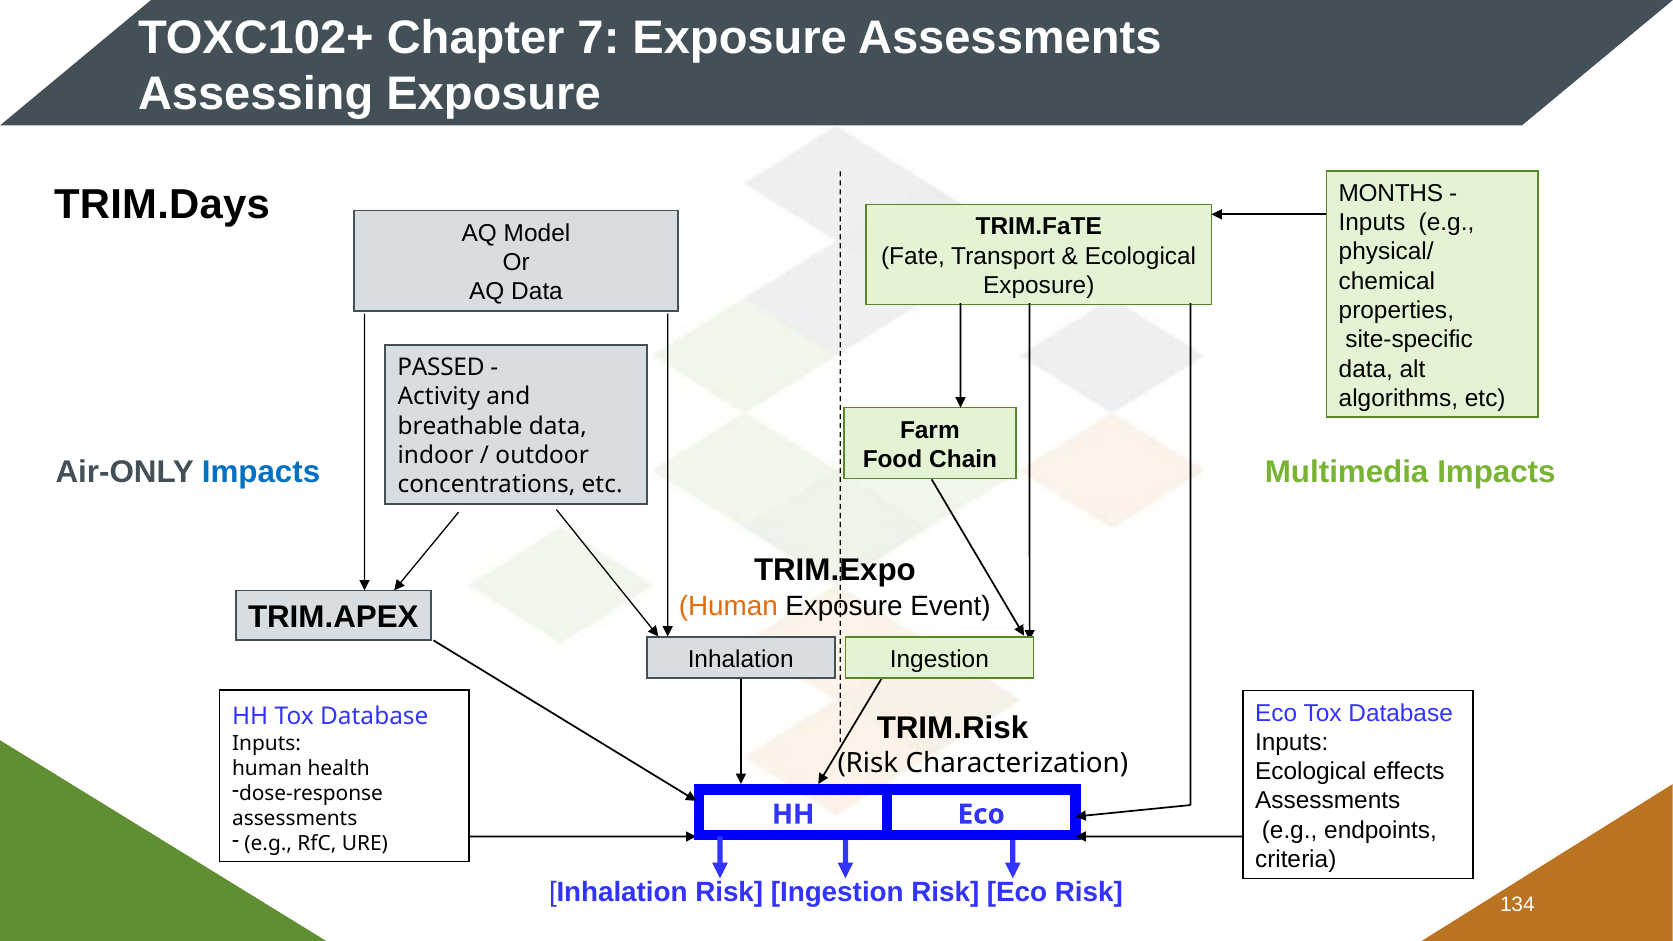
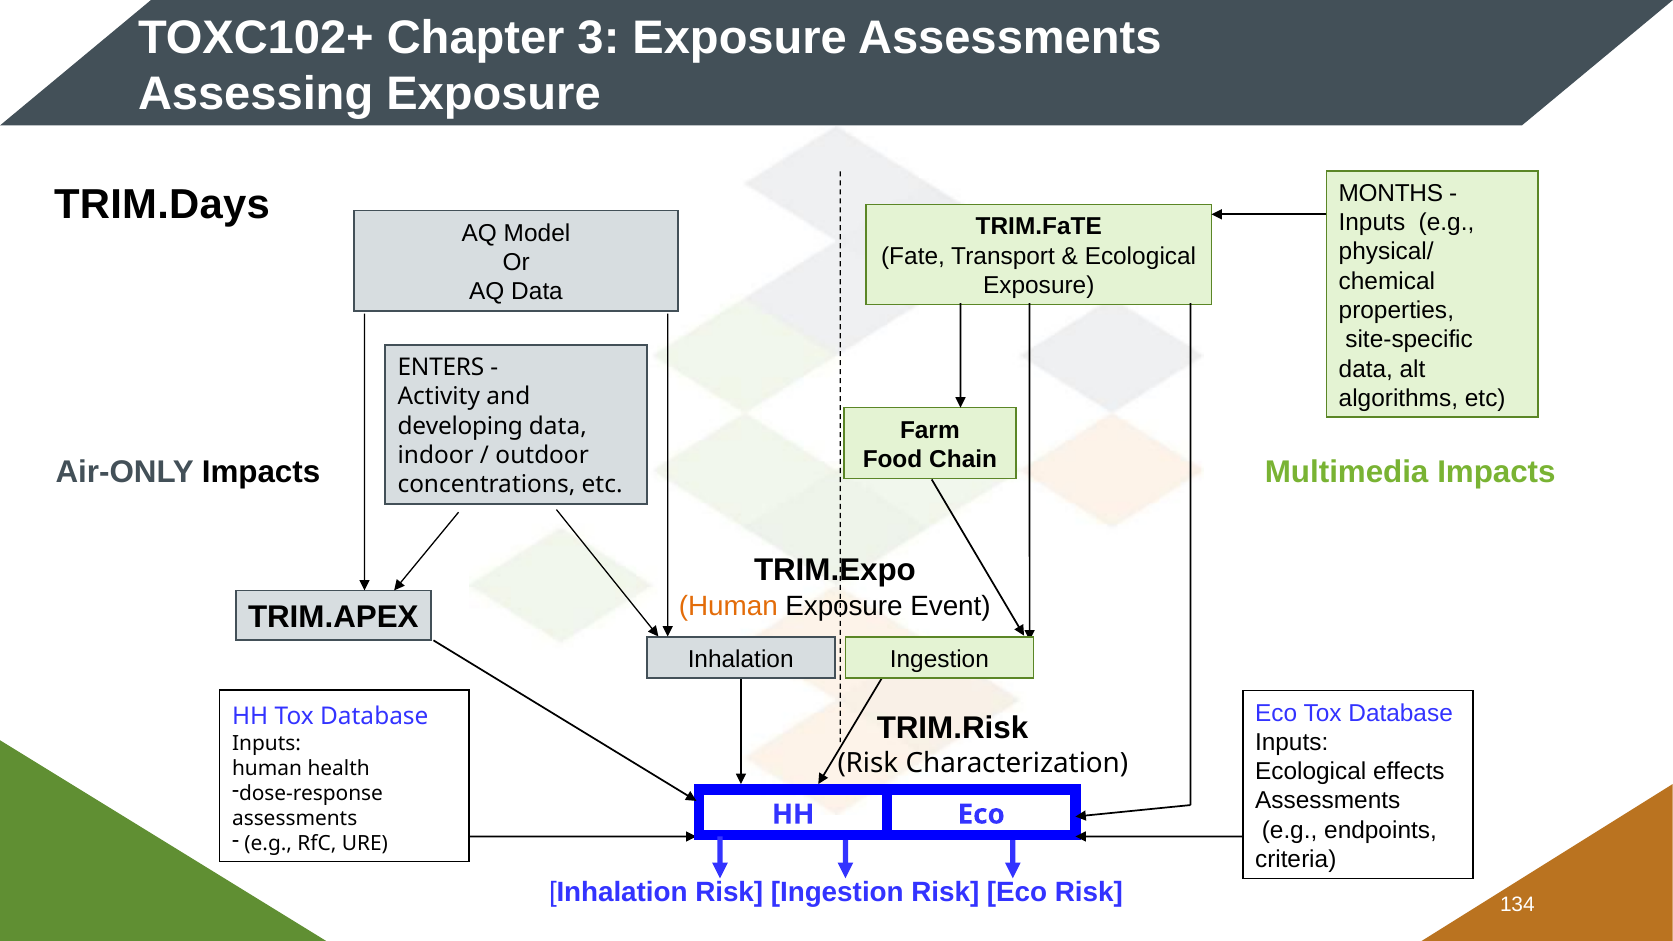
7: 7 -> 3 (598, 38)
PASSED: PASSED -> ENTERS (441, 367)
breathable: breathable -> developing (460, 426)
Impacts colour: blue -> black (261, 472)
